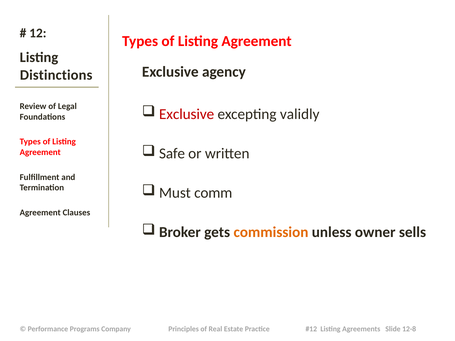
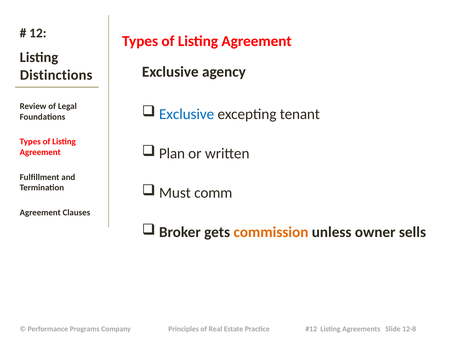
Exclusive colour: red -> blue (187, 114)
validly: validly -> tenant (300, 114)
Safe: Safe -> Plan (172, 154)
